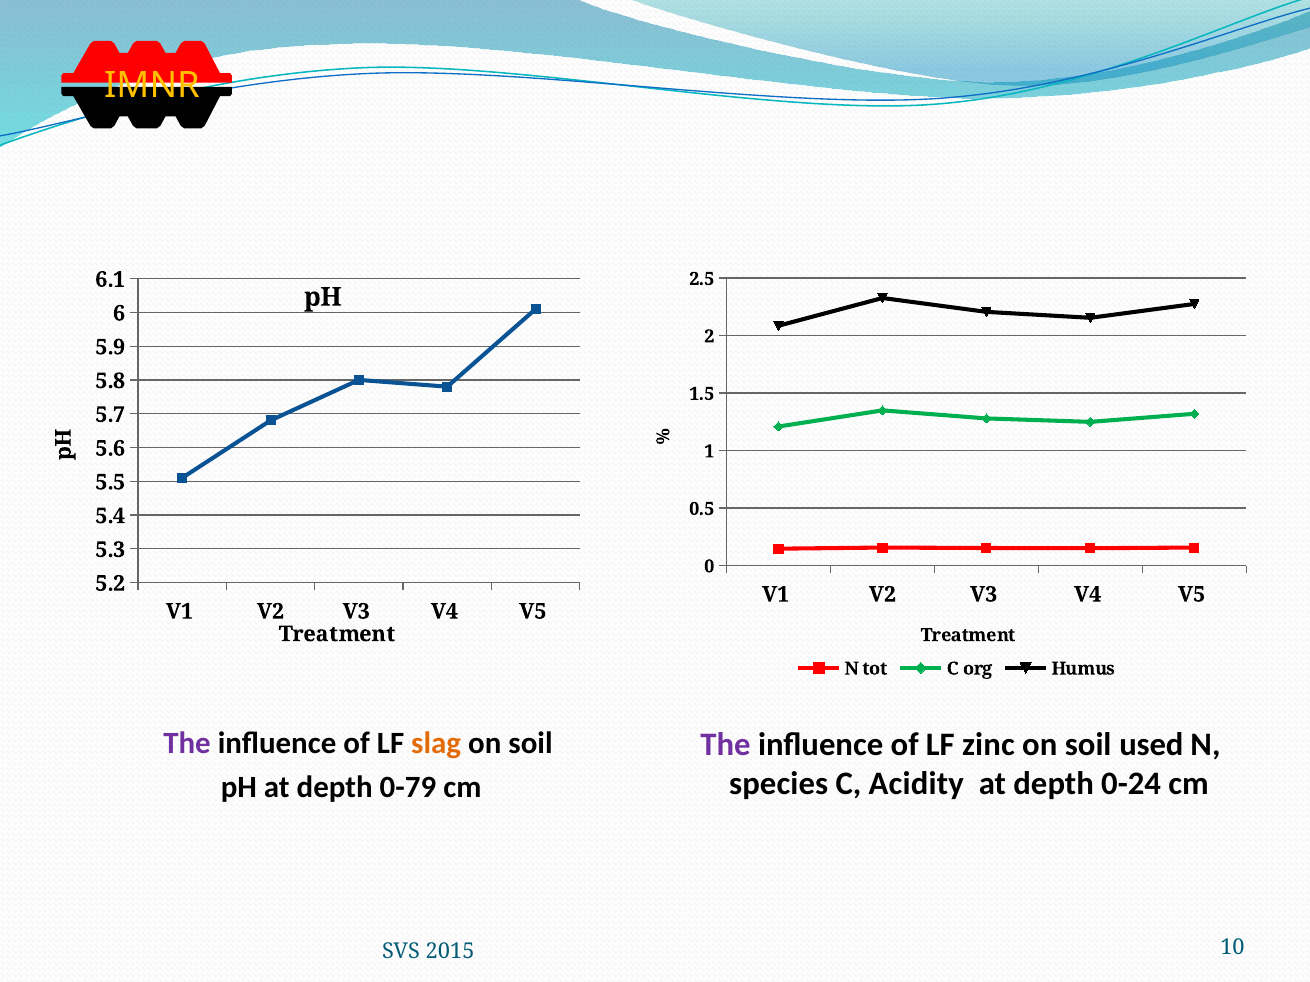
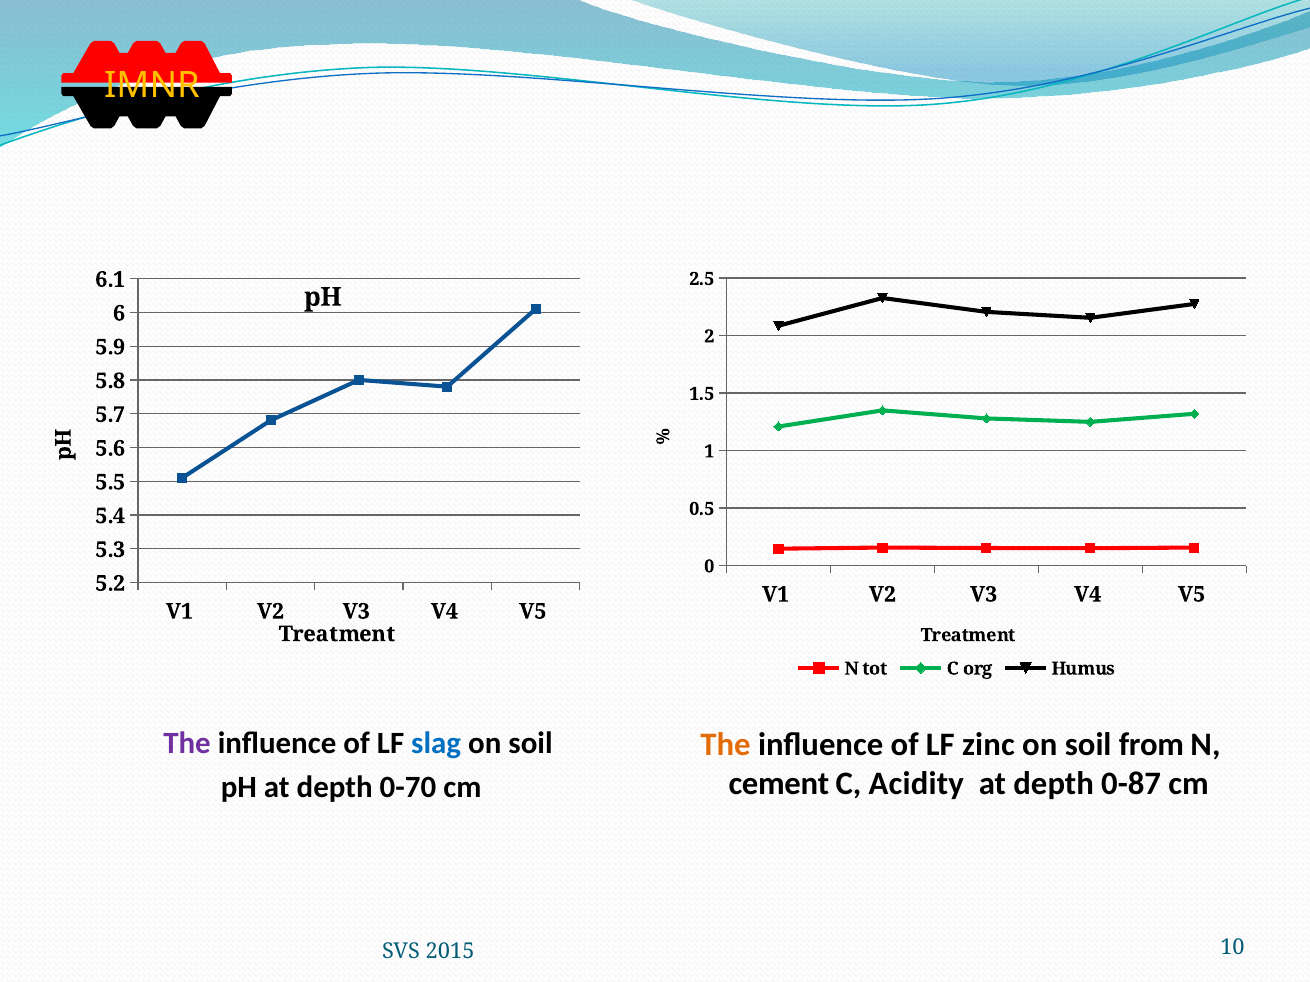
slag colour: orange -> blue (436, 744)
The colour: purple -> orange (726, 745)
used: used -> from (1151, 745)
species: species -> cement (779, 784)
0-24: 0-24 -> 0-87 (1131, 784)
0-79: 0-79 -> 0-70 (408, 787)
